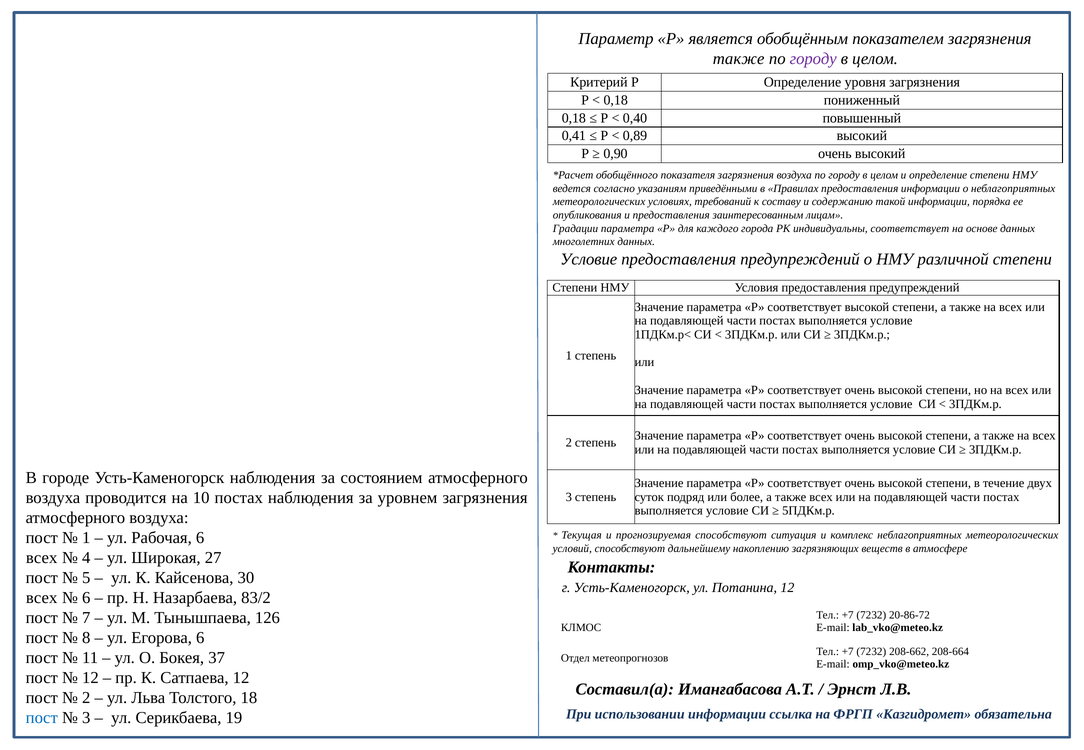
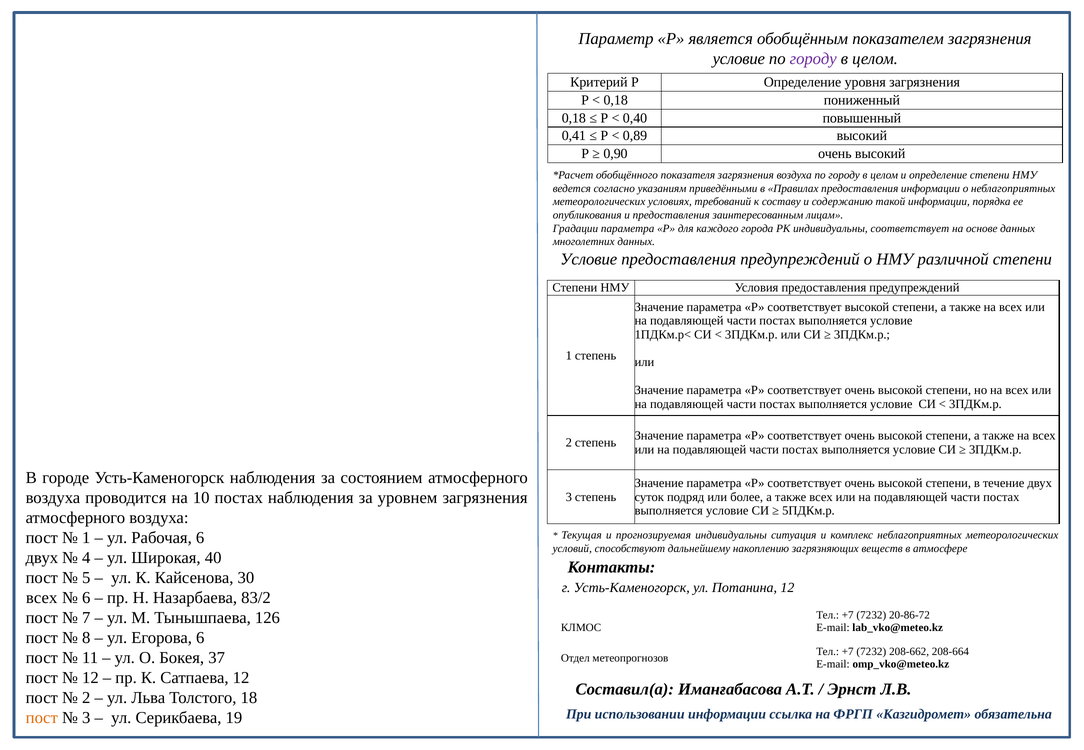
также: также -> условие (739, 59)
прогнозируемая способствуют: способствуют -> индивидуальны (731, 535)
всех: всех -> двух (42, 558)
27: 27 -> 40 (213, 558)
пост colour: blue -> orange (42, 718)
